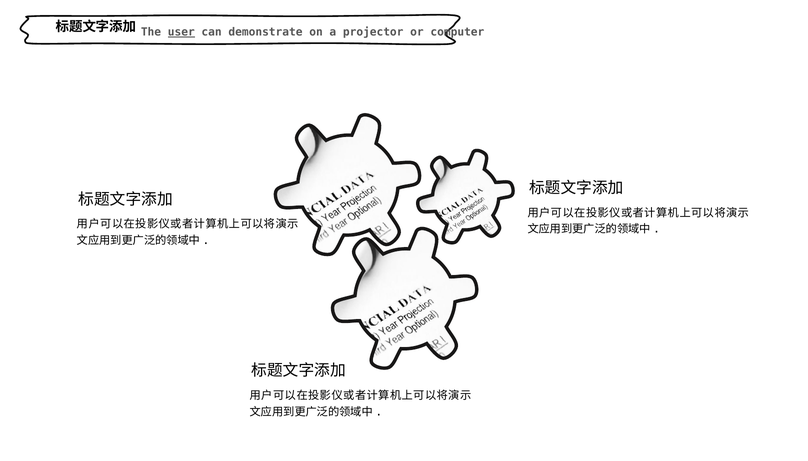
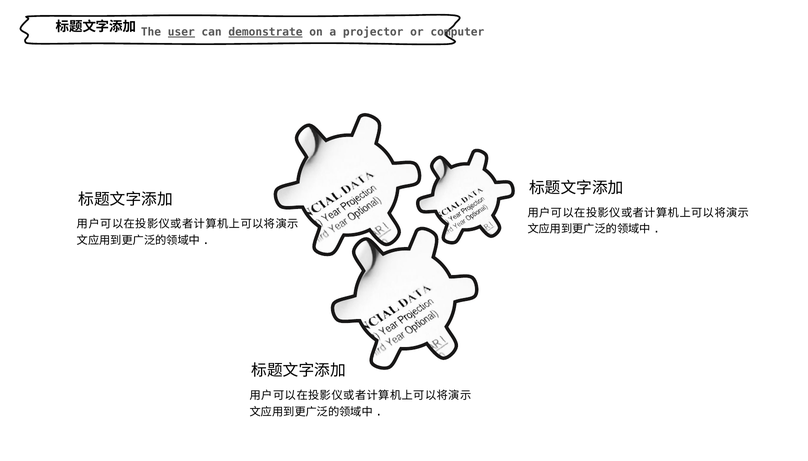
demonstrate underline: none -> present (266, 32)
